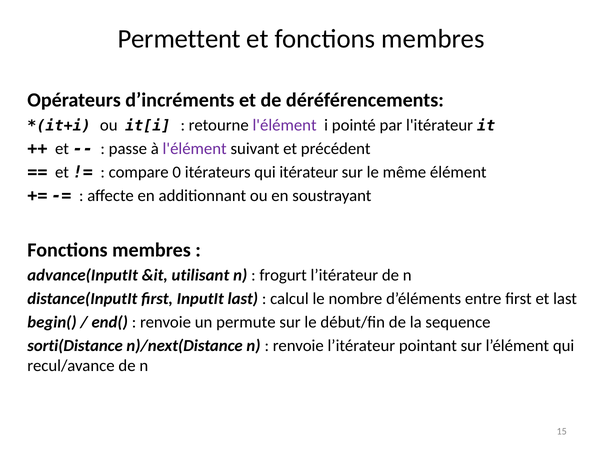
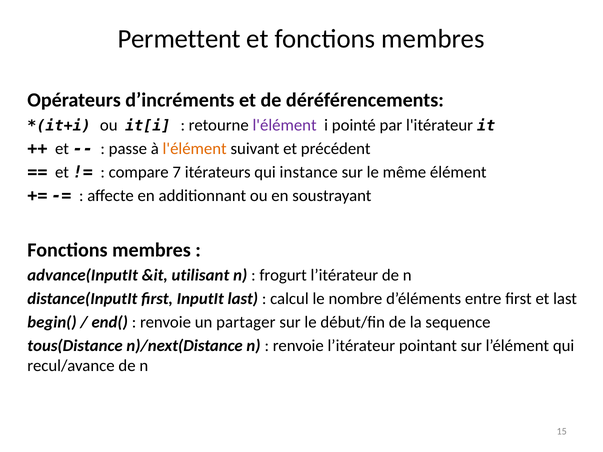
l'élément colour: purple -> orange (195, 149)
0: 0 -> 7 (177, 172)
itérateur: itérateur -> instance (309, 172)
permute: permute -> partager (246, 323)
sorti(Distance: sorti(Distance -> tous(Distance (75, 346)
